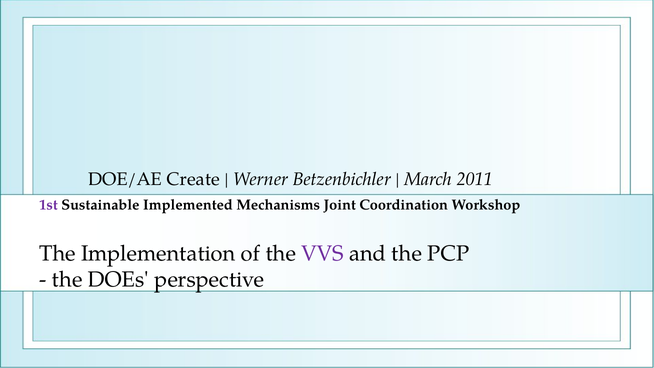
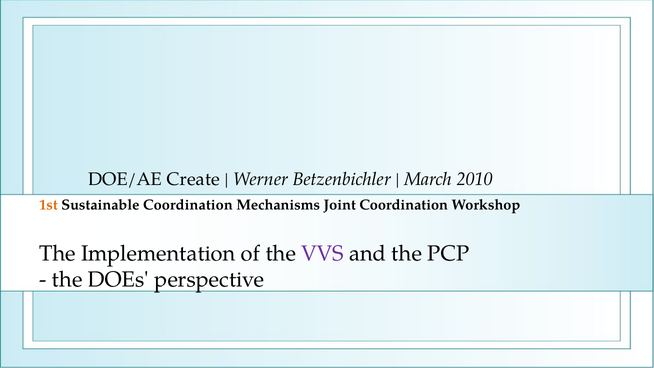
2011: 2011 -> 2010 (475, 179)
1st colour: purple -> orange (48, 205)
Sustainable Implemented: Implemented -> Coordination (188, 205)
